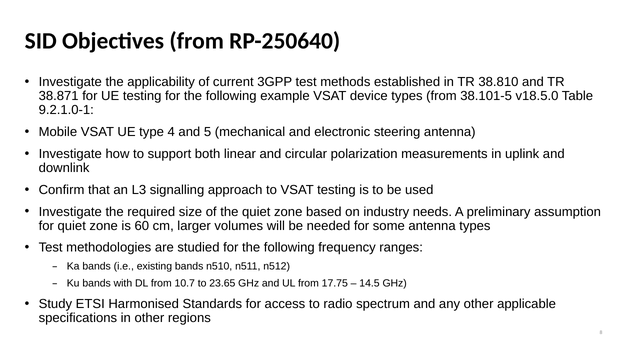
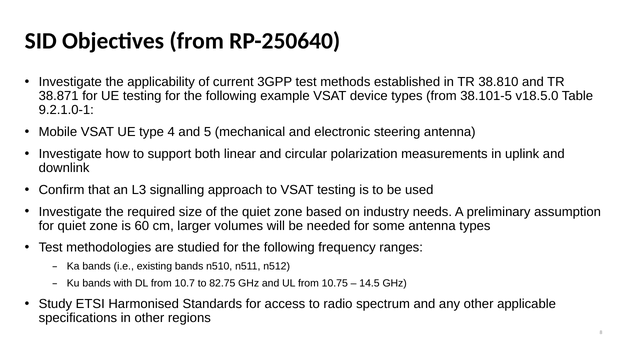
23.65: 23.65 -> 82.75 (222, 284)
17.75: 17.75 -> 10.75 (335, 284)
